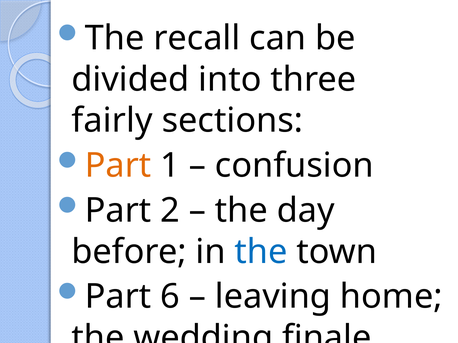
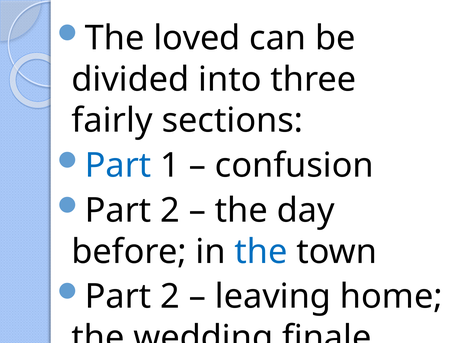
recall: recall -> loved (197, 38)
Part colour: orange -> blue (118, 166)
6: 6 -> 2 (170, 297)
